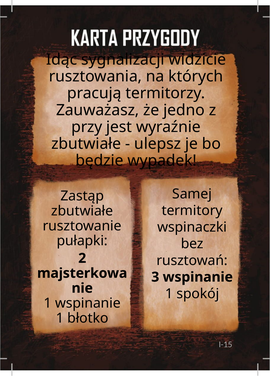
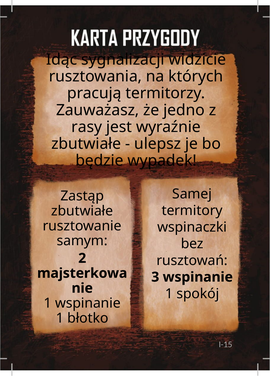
przy: przy -> rasy (87, 127)
pułapki: pułapki -> samym (82, 241)
